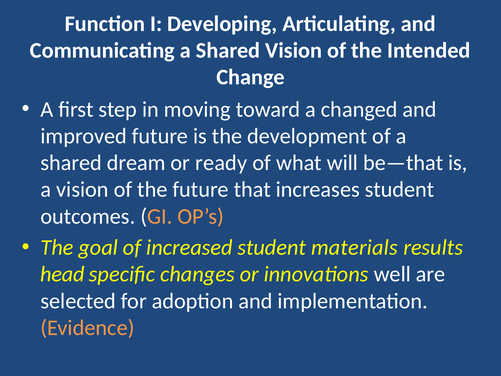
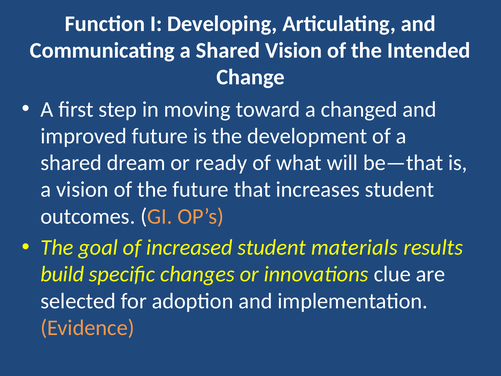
head: head -> build (62, 274)
well: well -> clue (392, 274)
